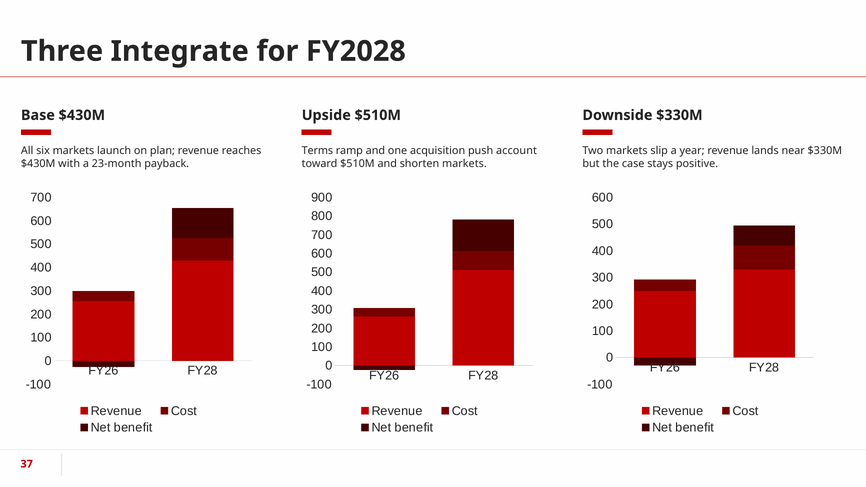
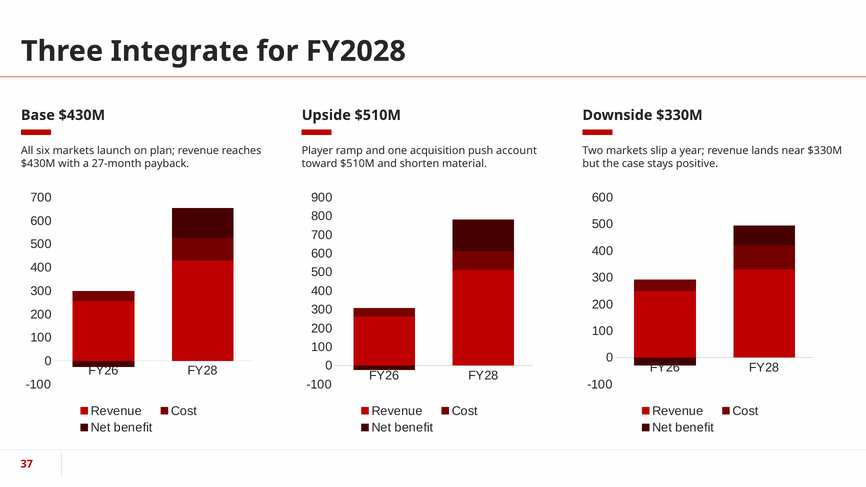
Terms: Terms -> Player (317, 151)
23-month: 23-month -> 27-month (117, 164)
shorten markets: markets -> material (464, 164)
